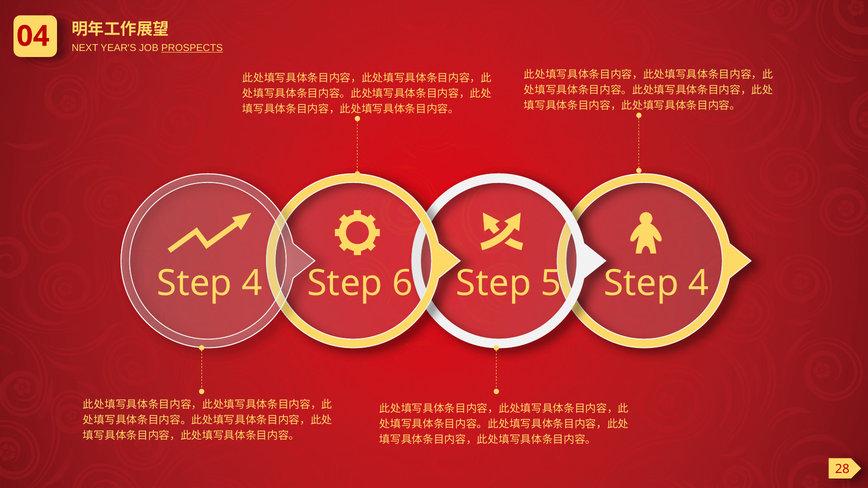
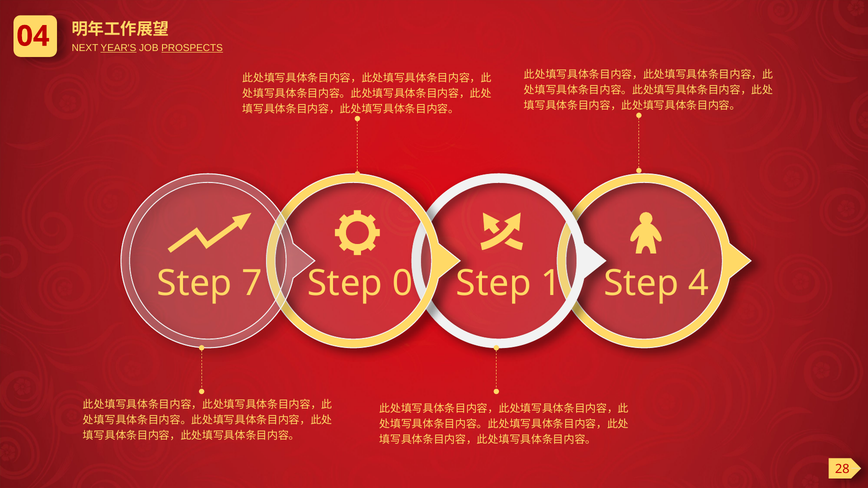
YEAR'S underline: none -> present (118, 48)
4: 4 -> 7 (252, 283)
6: 6 -> 0 (402, 283)
5: 5 -> 1 (551, 283)
